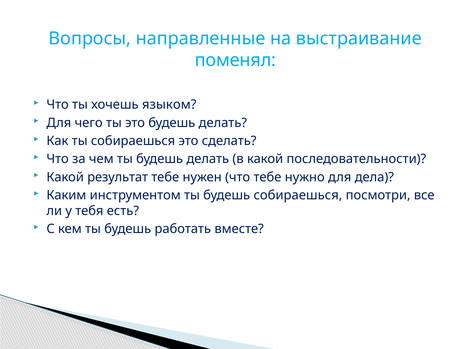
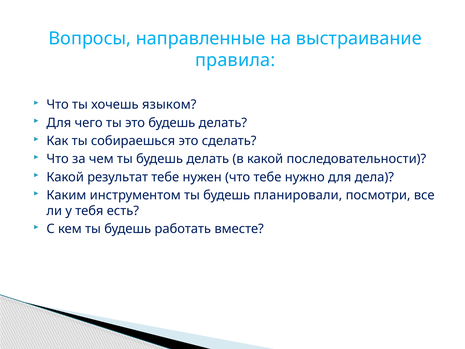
поменял: поменял -> правила (235, 60)
будешь собираешься: собираешься -> планировали (298, 195)
